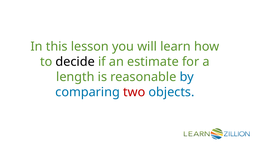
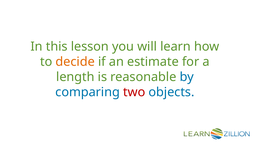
decide colour: black -> orange (75, 62)
